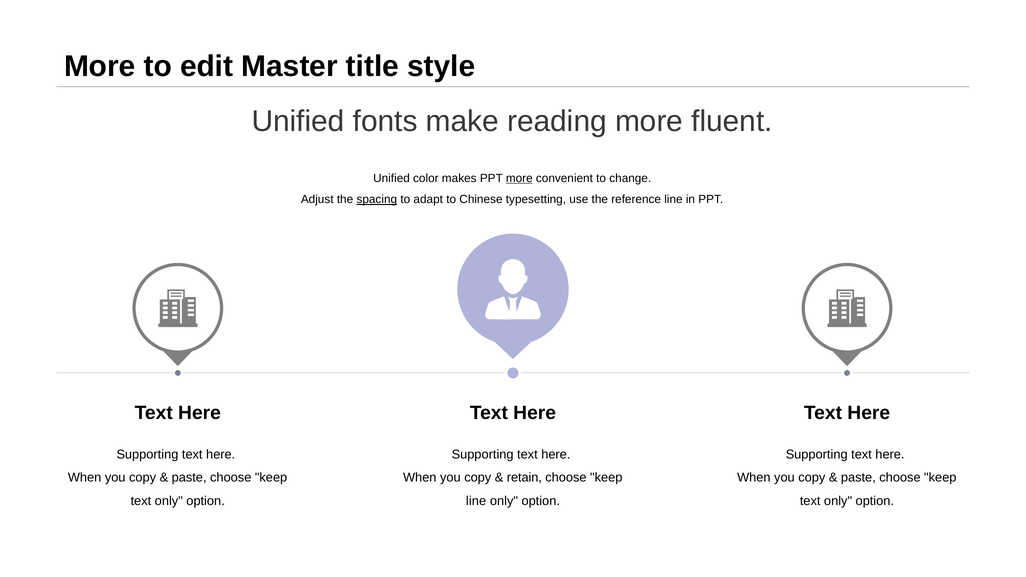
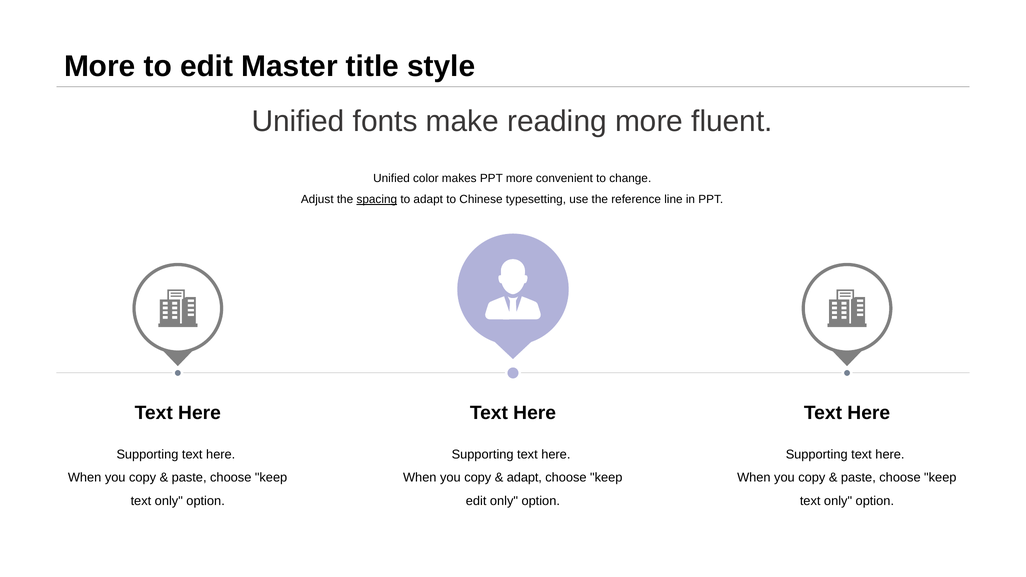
more underline: present -> none (519, 178)
retain: retain -> adapt (524, 478)
line: line -> edit (476, 501)
